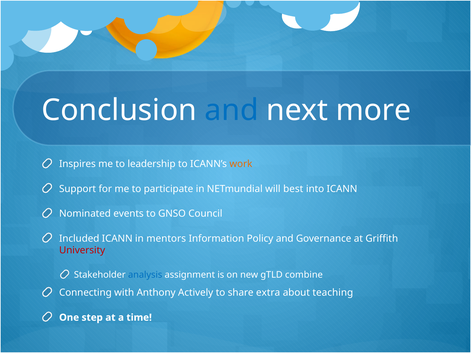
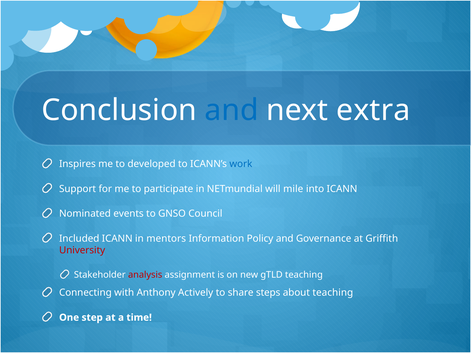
more: more -> extra (373, 110)
leadership: leadership -> developed (152, 164)
work colour: orange -> blue (241, 164)
best: best -> mile (293, 189)
analysis colour: blue -> red (145, 275)
gTLD combine: combine -> teaching (304, 275)
extra: extra -> steps (268, 293)
